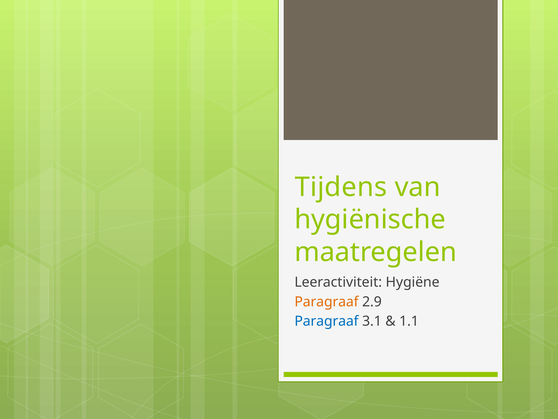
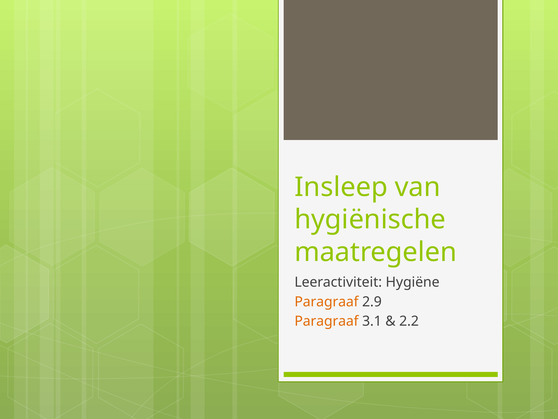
Tijdens: Tijdens -> Insleep (341, 187)
Paragraaf colour: blue -> orange (326, 321)
1.1: 1.1 -> 2.2 (409, 321)
